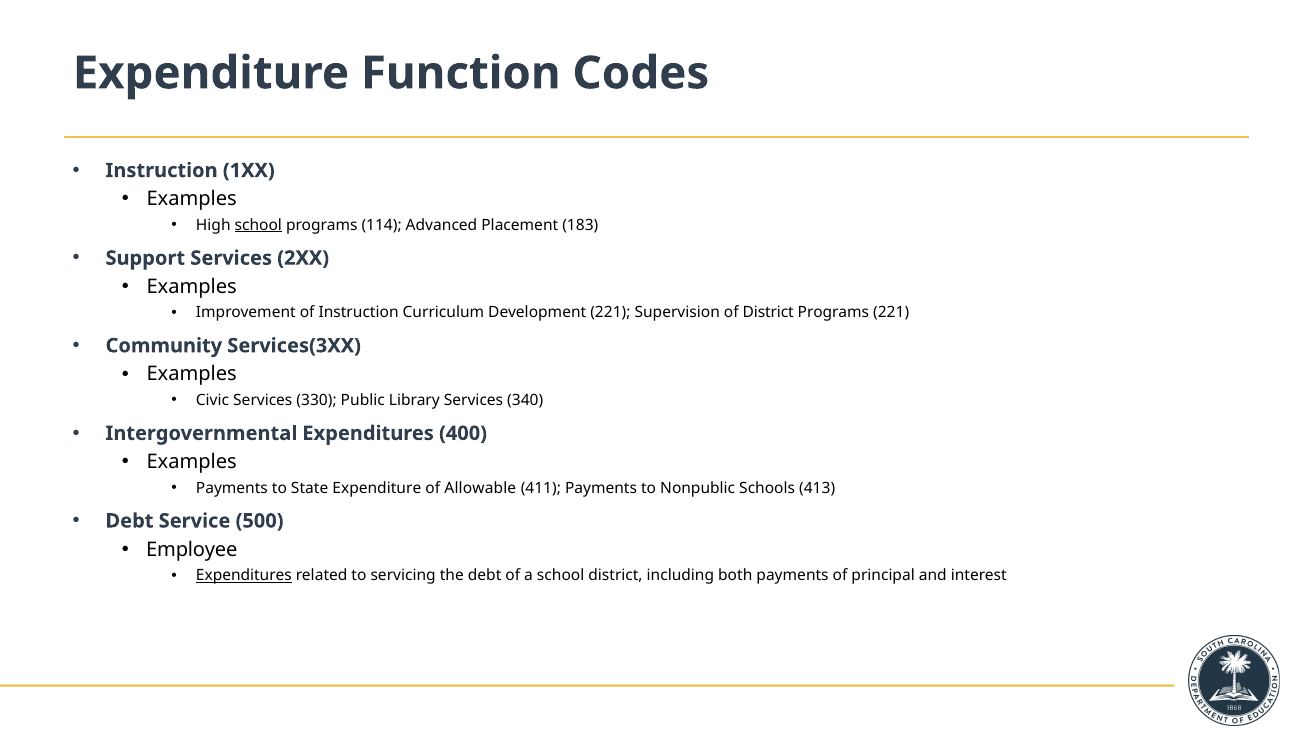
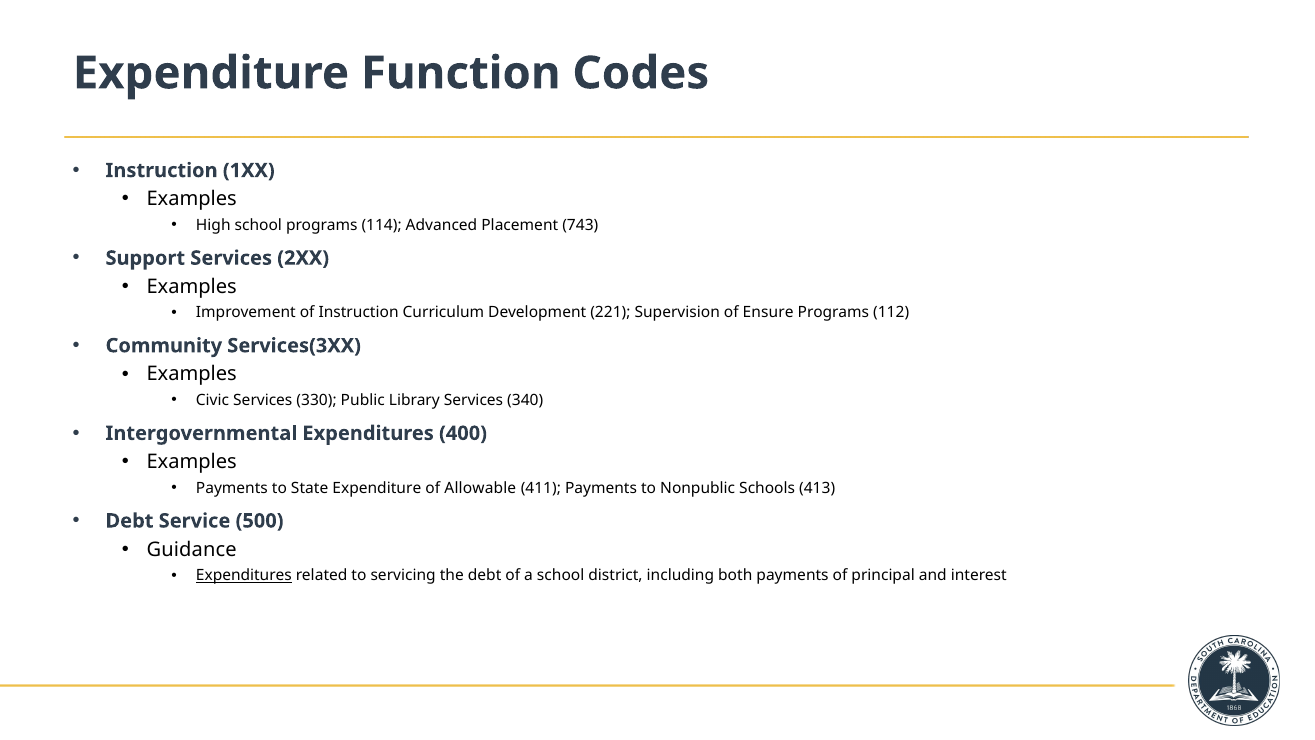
school underline: present -> none (258, 225)
183: 183 -> 743 (580, 225)
of District: District -> Ensure (768, 313)
Programs 221: 221 -> 112 (891, 313)
Employee: Employee -> Guidance (192, 549)
